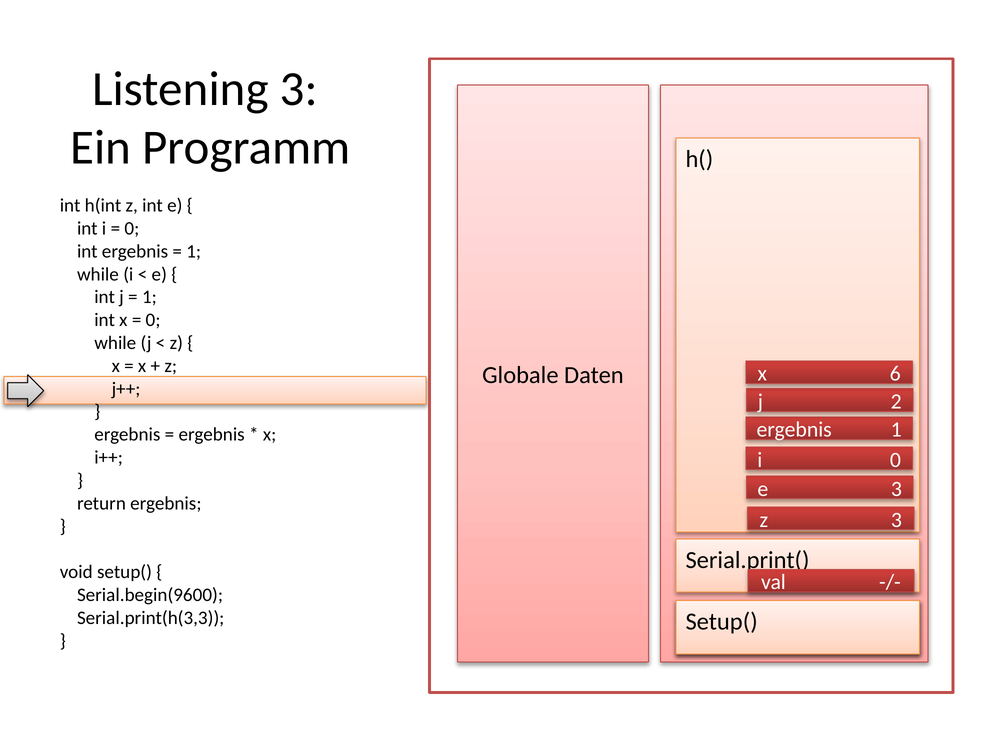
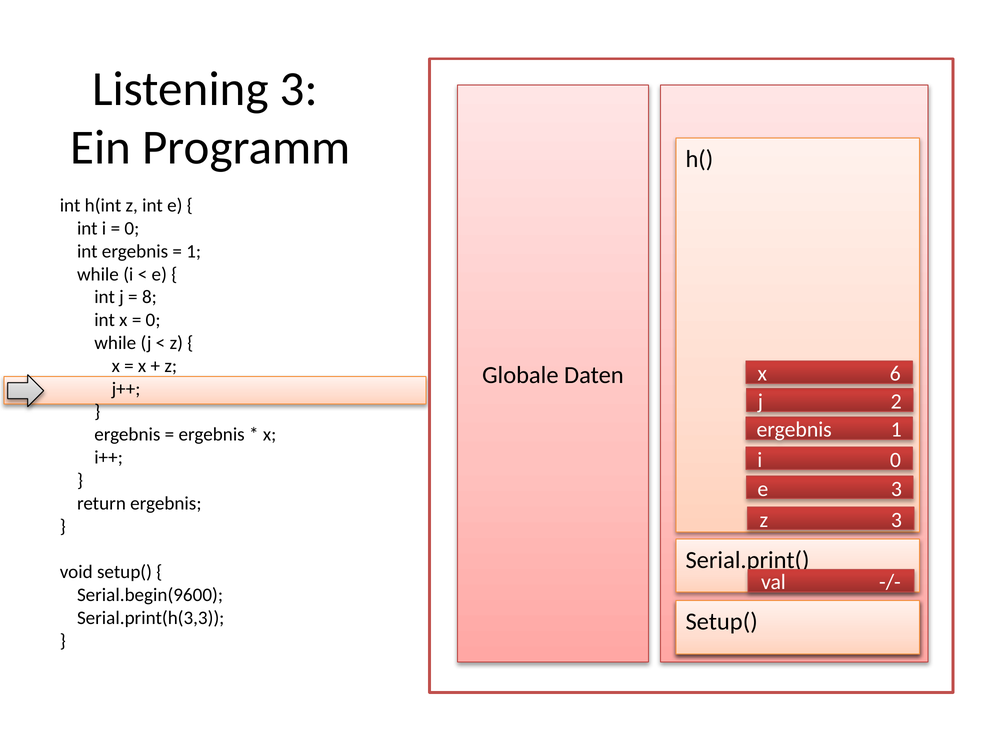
1: 1 -> 8 (149, 297)
